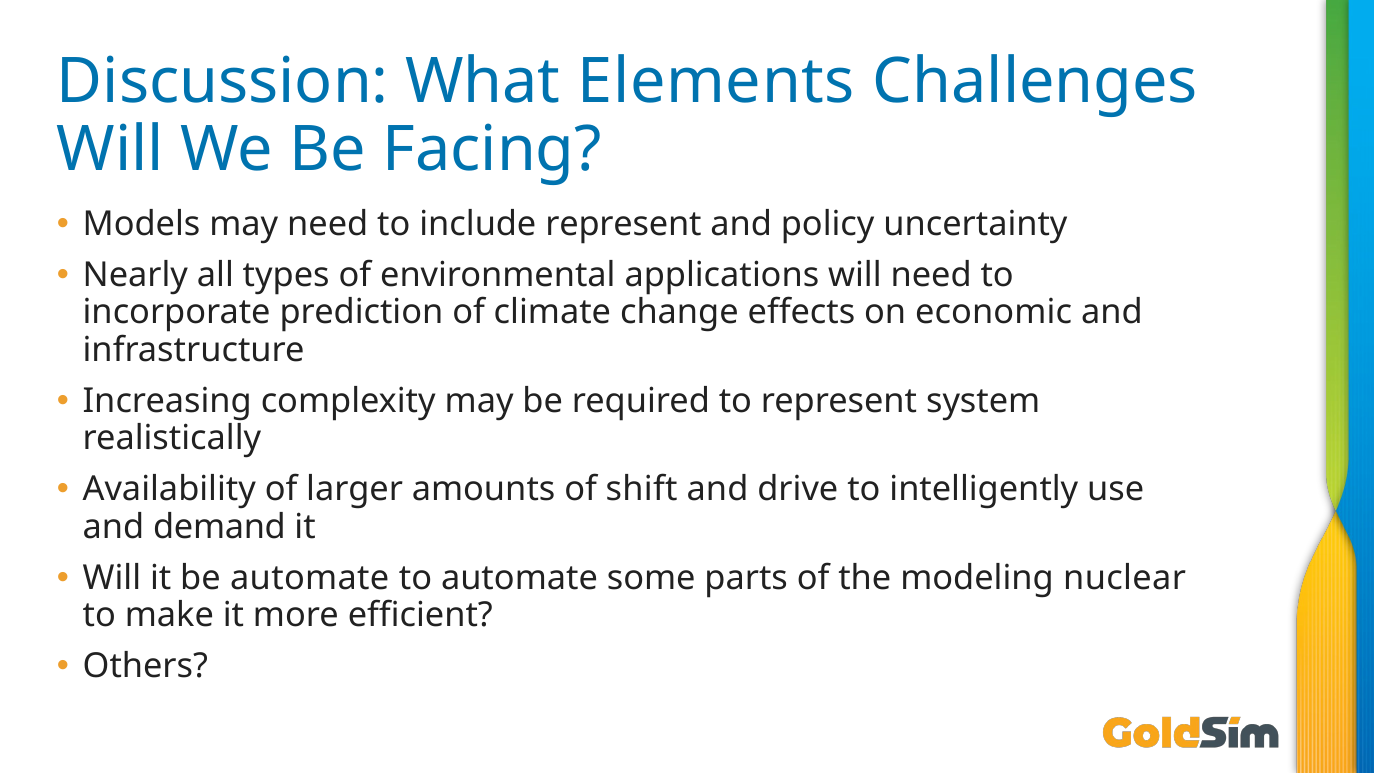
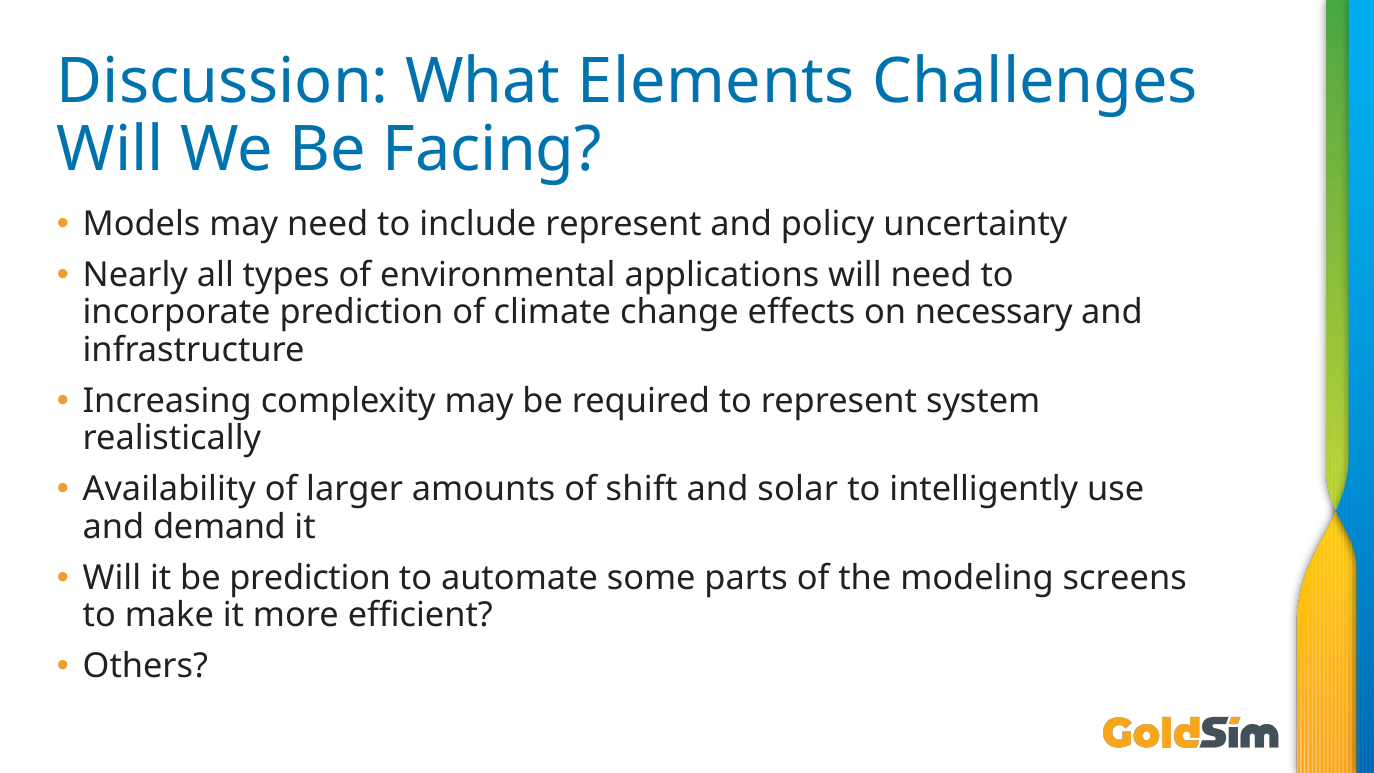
economic: economic -> necessary (994, 313)
drive: drive -> solar (798, 490)
be automate: automate -> prediction (310, 578)
nuclear: nuclear -> screens (1125, 578)
